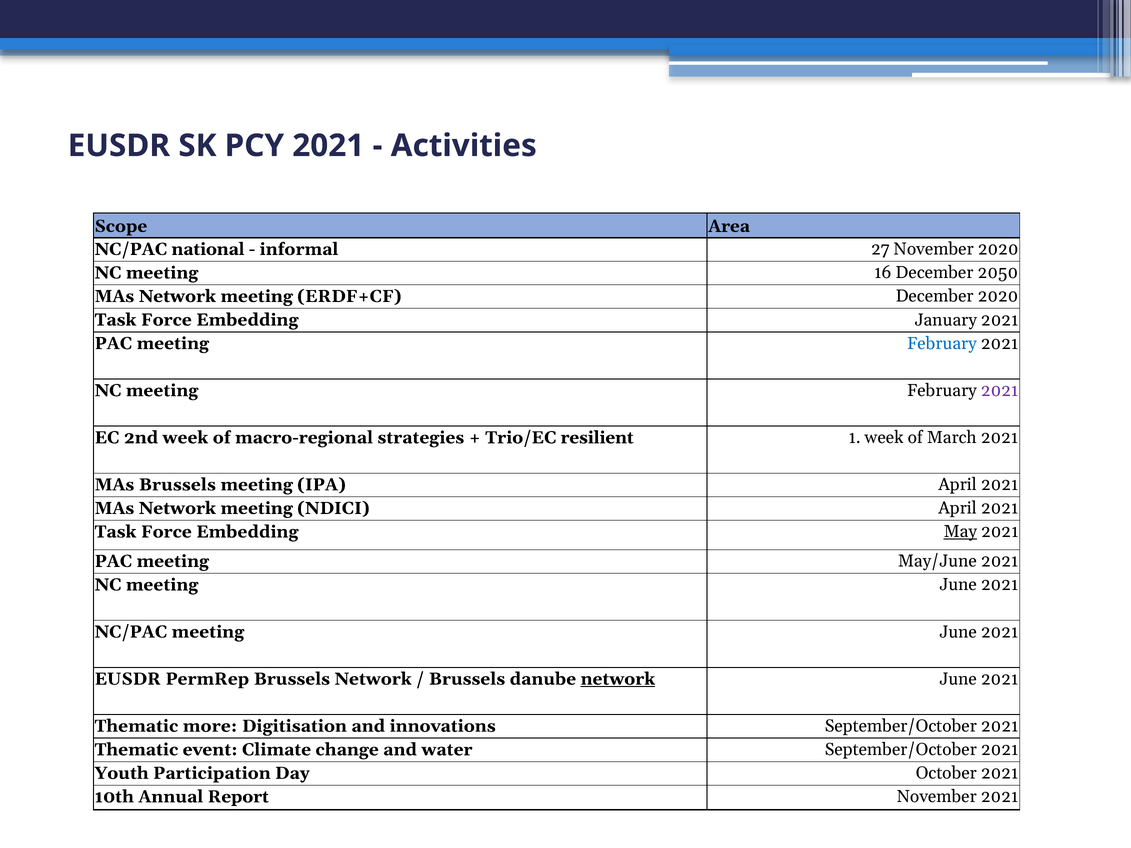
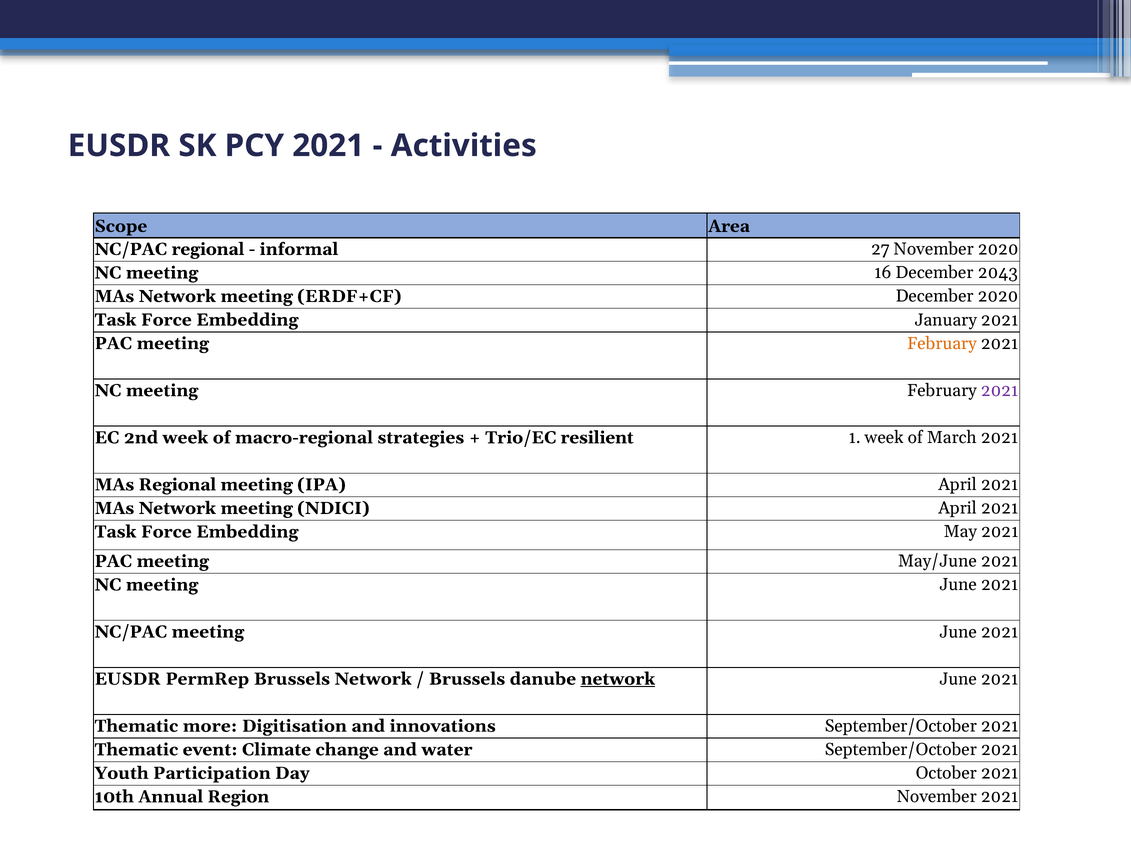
NC/PAC national: national -> regional (208, 249)
2050: 2050 -> 2043 (998, 273)
February colour: blue -> orange (942, 343)
MAs Brussels: Brussels -> Regional (177, 485)
May underline: present -> none (960, 532)
Report: Report -> Region (238, 797)
